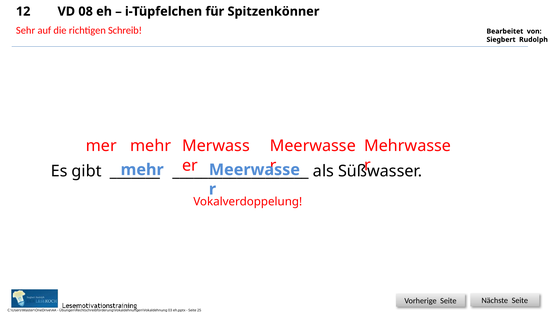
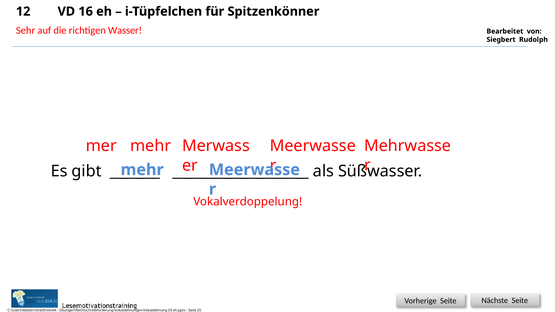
08: 08 -> 16 (86, 11)
Schreib: Schreib -> Wasser (125, 30)
